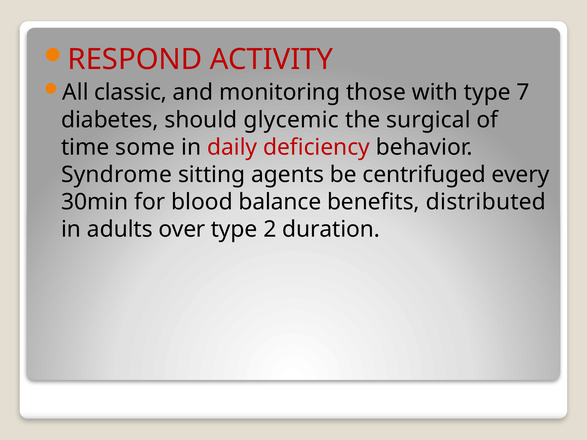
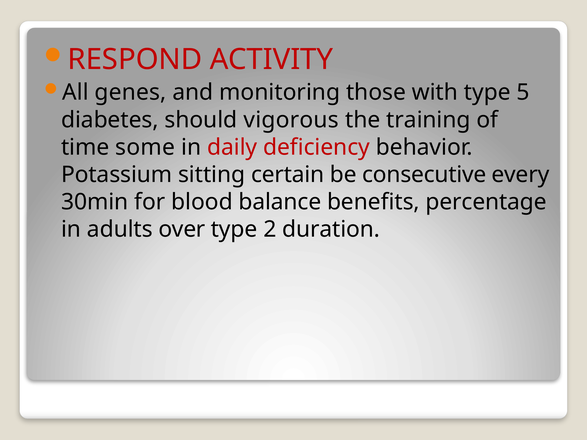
classic: classic -> genes (130, 92)
7: 7 -> 5 (523, 92)
glycemic: glycemic -> vigorous (291, 120)
surgical: surgical -> training (428, 120)
Syndrome: Syndrome -> Potassium (117, 175)
agents: agents -> certain (288, 175)
centrifuged: centrifuged -> consecutive (424, 175)
distributed: distributed -> percentage (486, 202)
